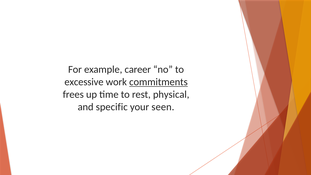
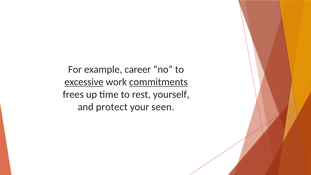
excessive underline: none -> present (84, 82)
physical: physical -> yourself (171, 94)
specific: specific -> protect (112, 107)
